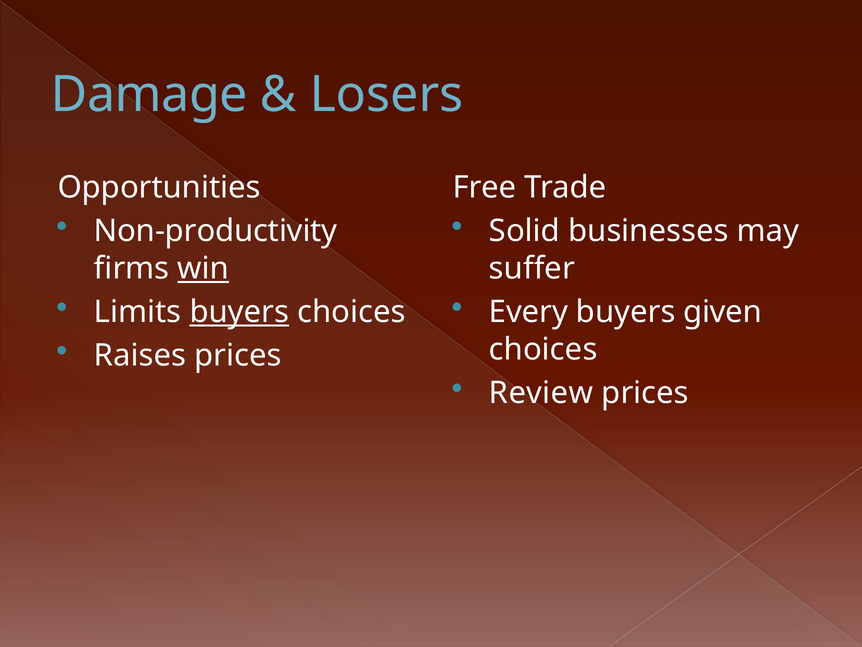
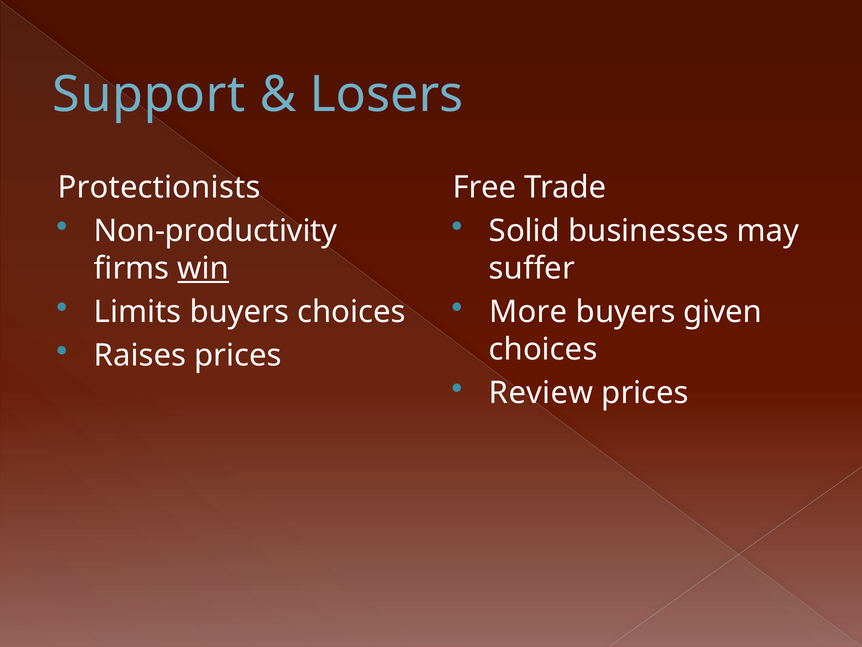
Damage: Damage -> Support (149, 95)
Opportunities: Opportunities -> Protectionists (159, 187)
buyers underline: present -> none (239, 312)
Every: Every -> More (528, 312)
